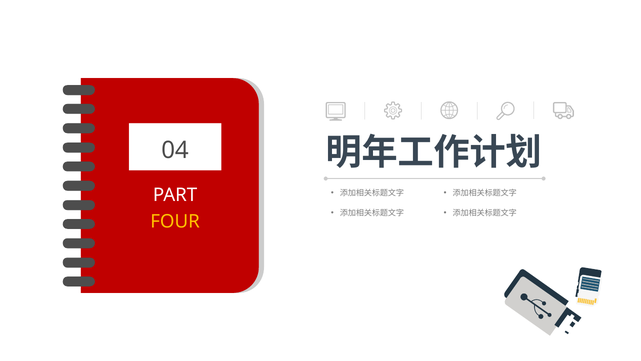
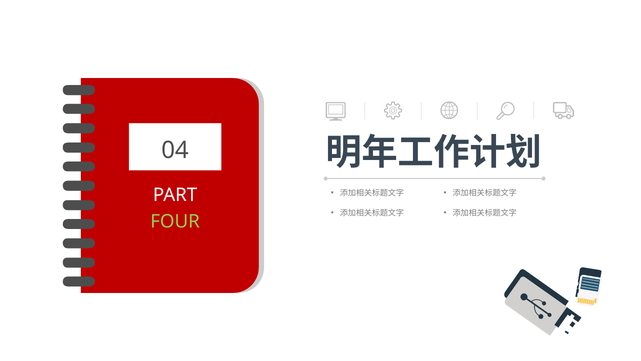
FOUR colour: yellow -> light green (175, 221)
